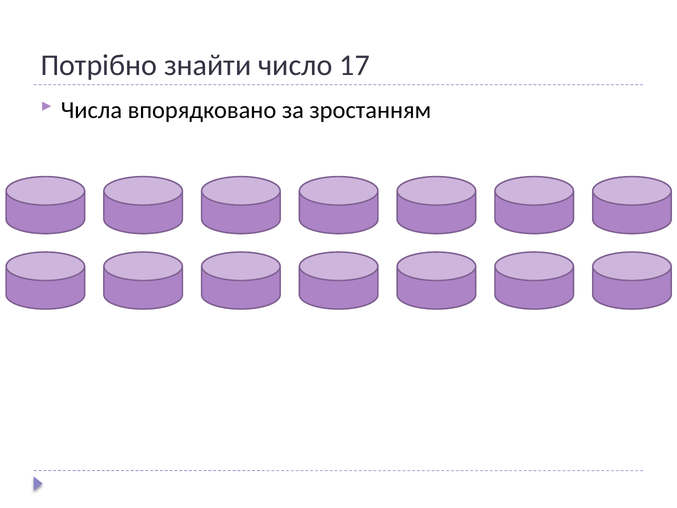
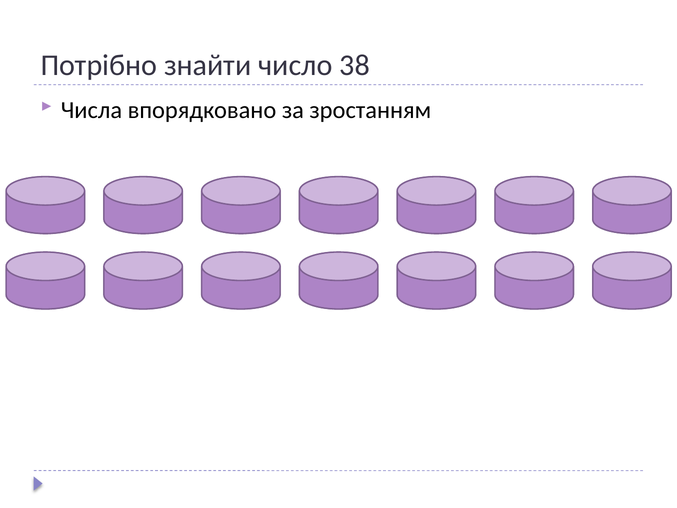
17: 17 -> 38 (355, 65)
